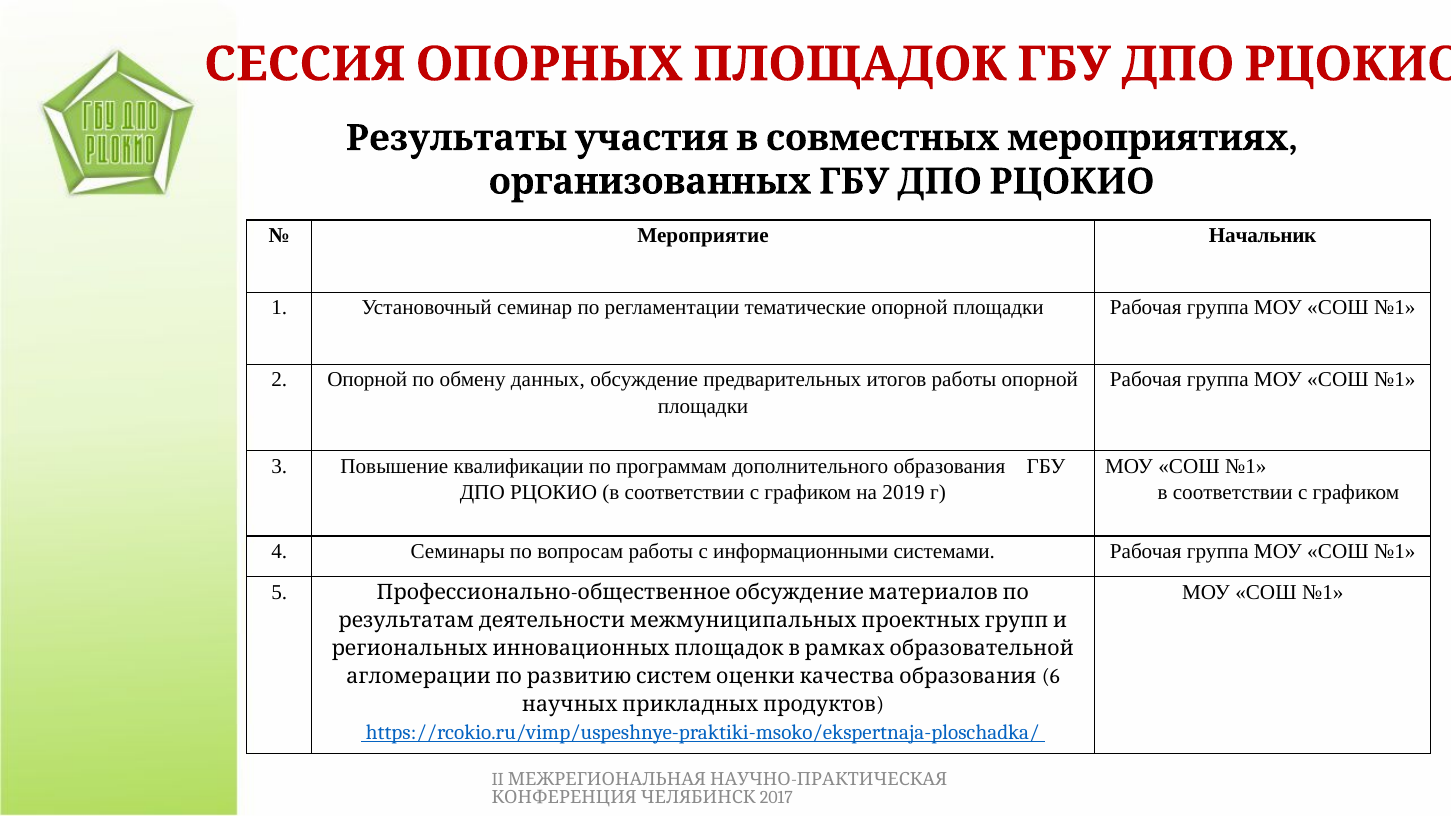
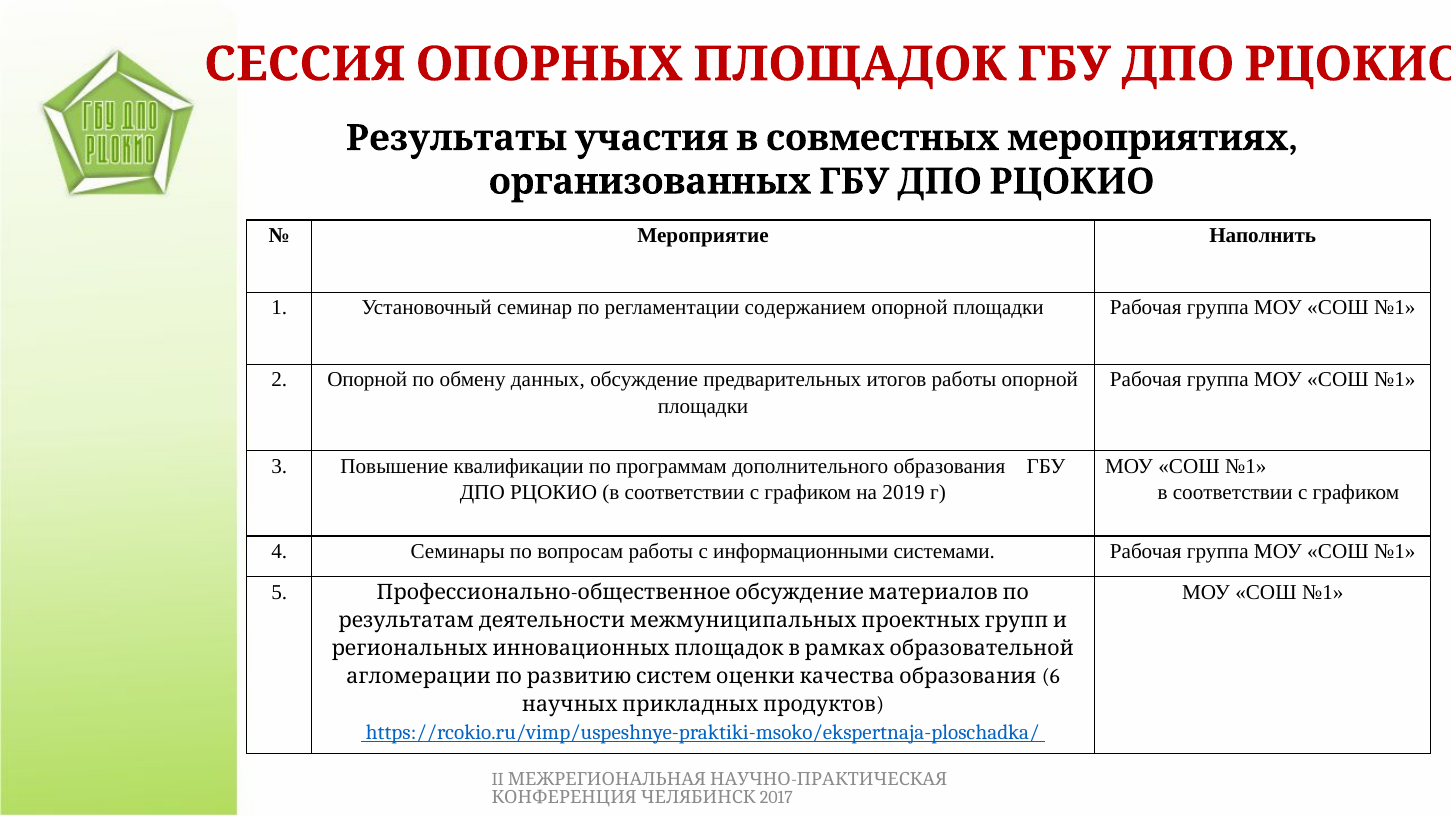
Начальник: Начальник -> Наполнить (1263, 235)
тематические: тематические -> содержанием (805, 308)
